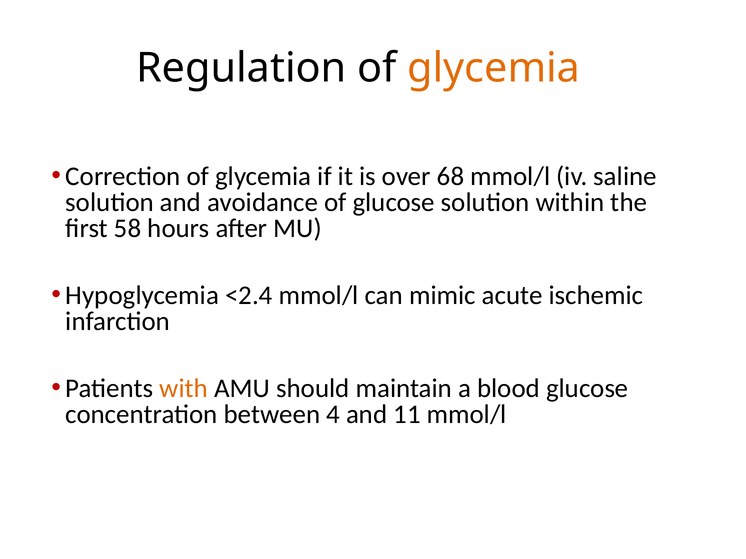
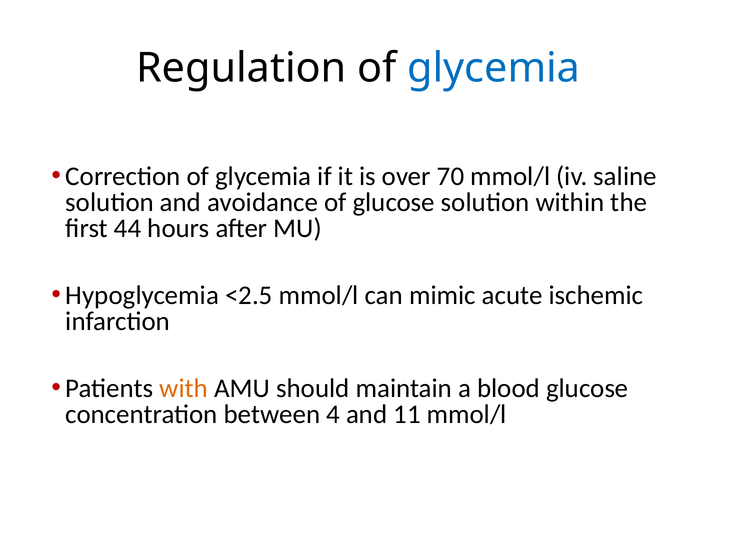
glycemia colour: orange -> blue (494, 68)
68: 68 -> 70 (451, 177)
58: 58 -> 44 (128, 228)
<2.4: <2.4 -> <2.5 (249, 296)
